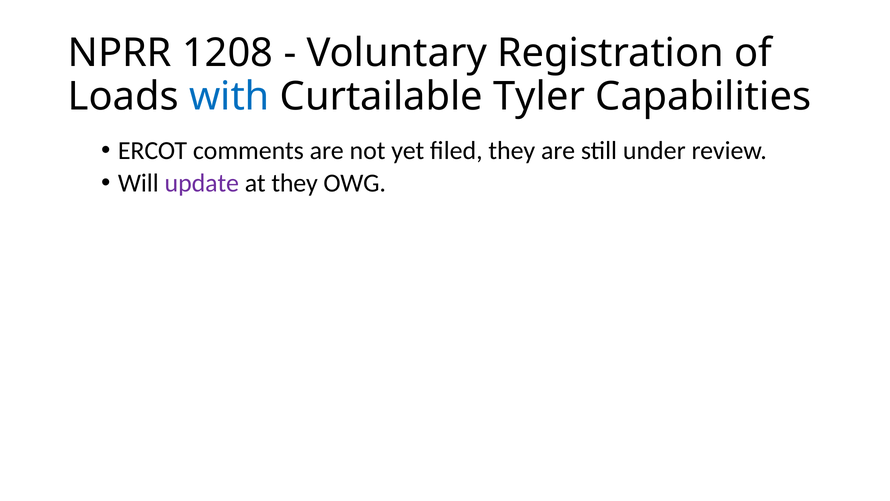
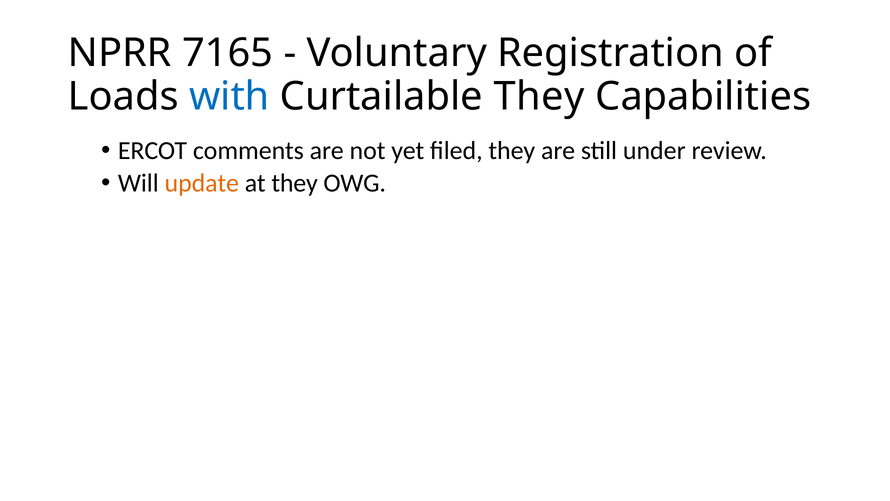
1208: 1208 -> 7165 (228, 53)
Curtailable Tyler: Tyler -> They (539, 96)
update colour: purple -> orange (202, 183)
